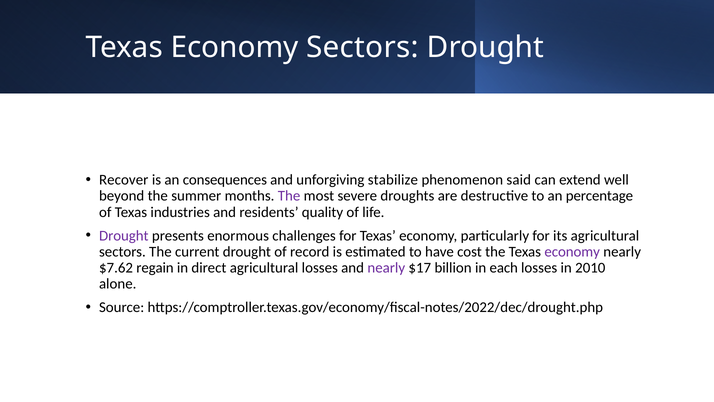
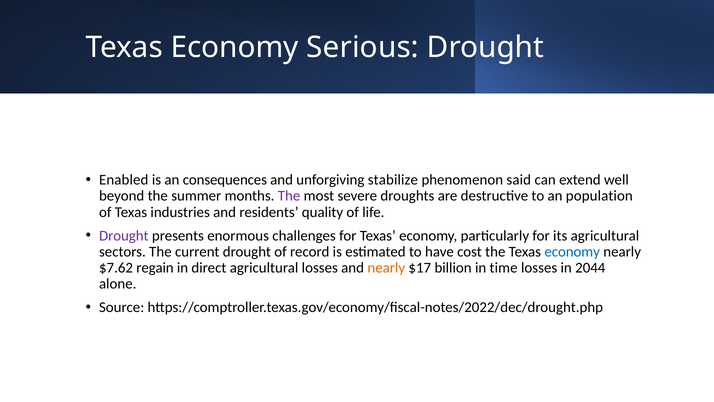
Economy Sectors: Sectors -> Serious (363, 47)
Recover: Recover -> Enabled (124, 180)
percentage: percentage -> population (599, 196)
economy colour: purple -> blue (572, 252)
nearly colour: purple -> orange (386, 268)
each: each -> time (504, 268)
2010: 2010 -> 2044 (590, 268)
